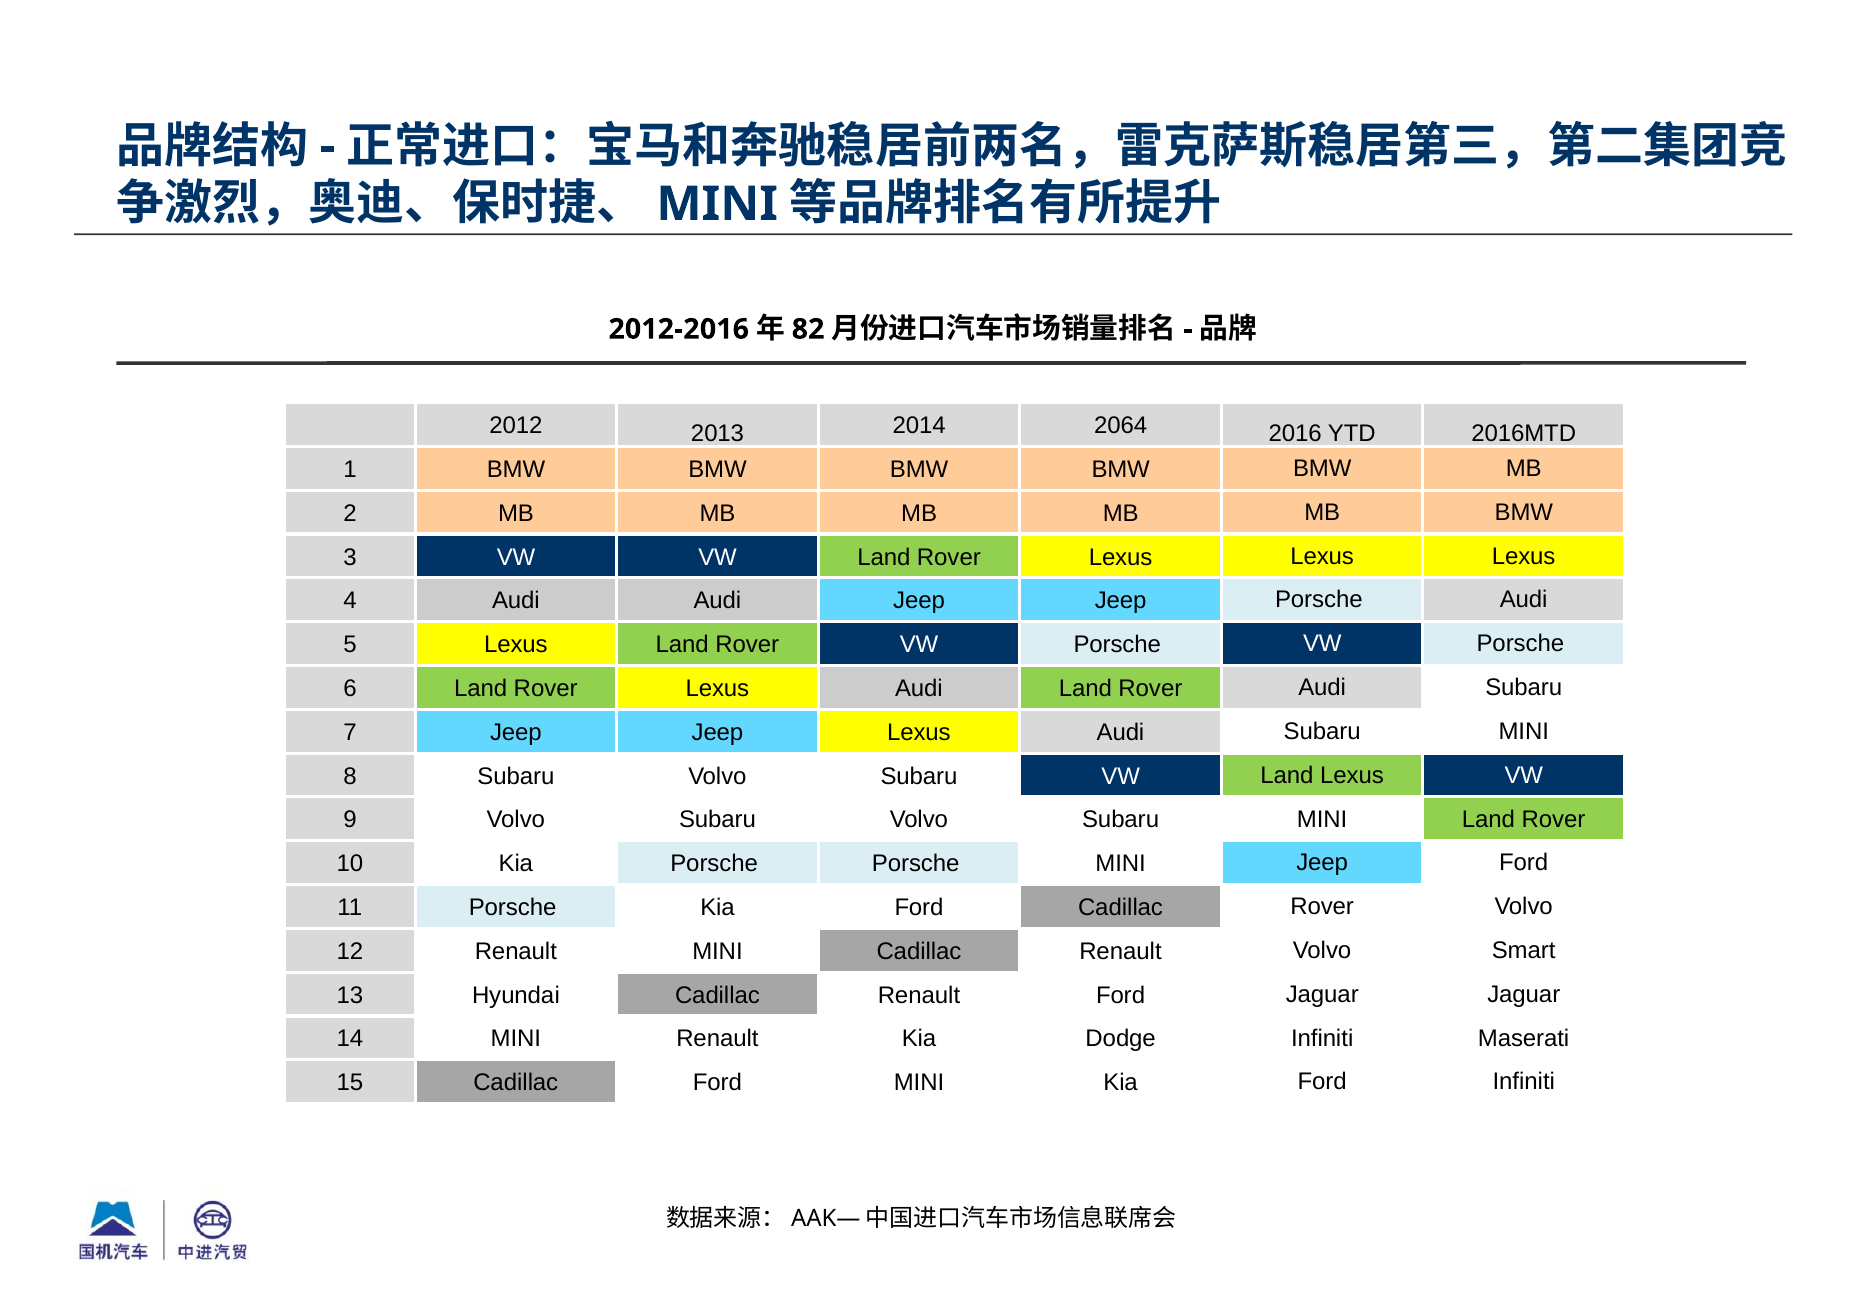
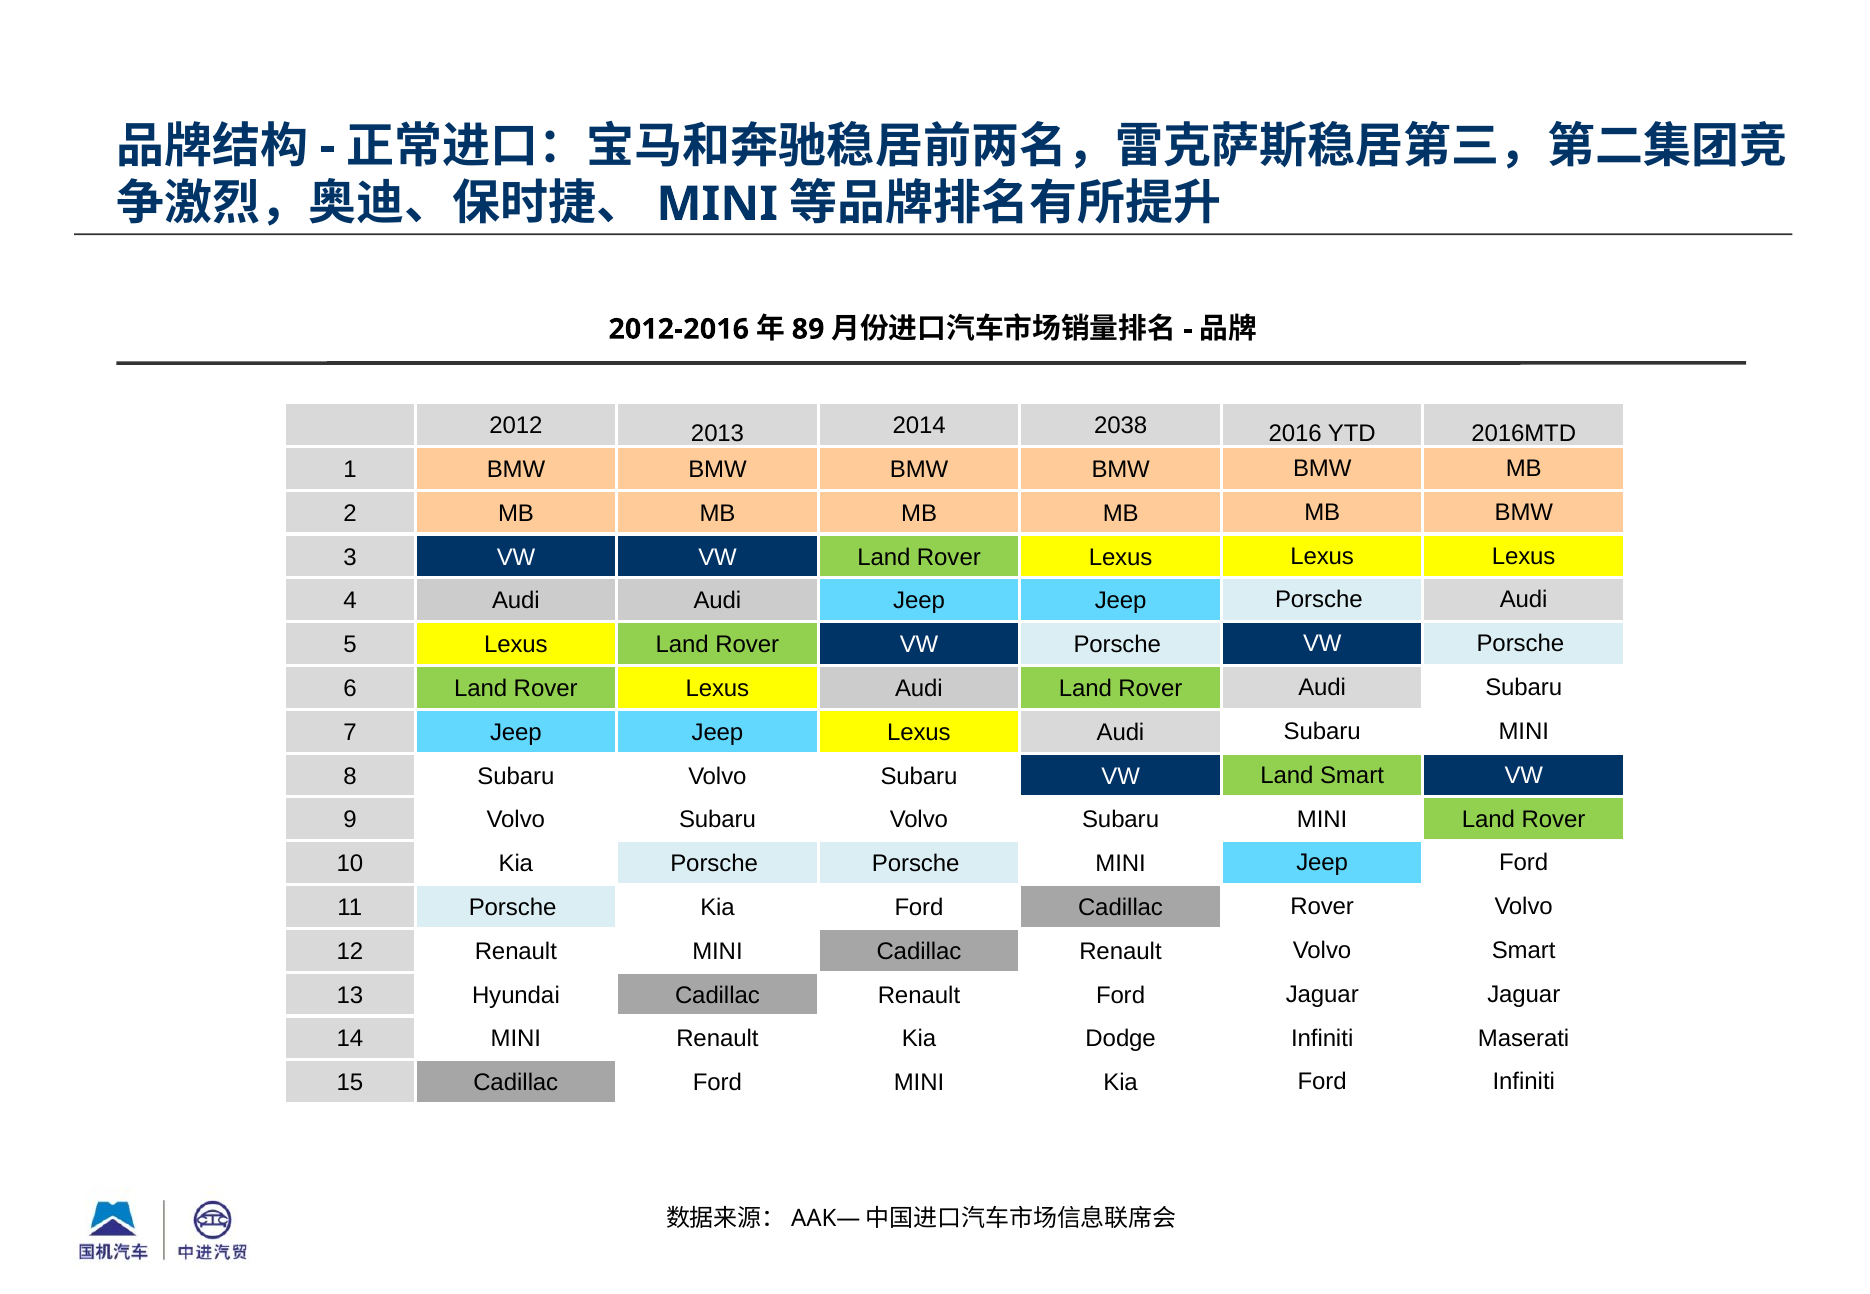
82: 82 -> 89 (808, 329)
2064: 2064 -> 2038 (1121, 426)
Land Lexus: Lexus -> Smart (1352, 776)
